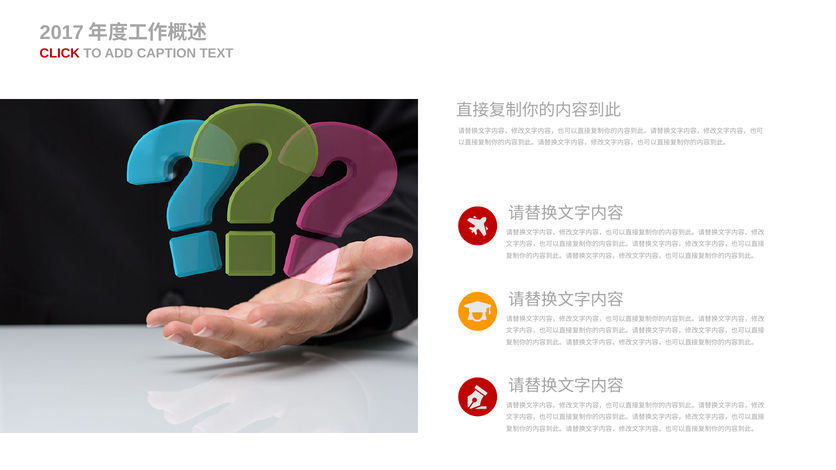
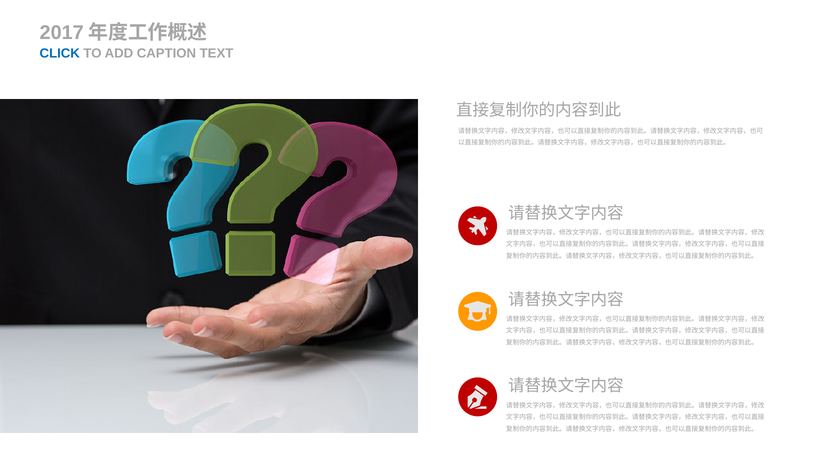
CLICK colour: red -> blue (60, 54)
